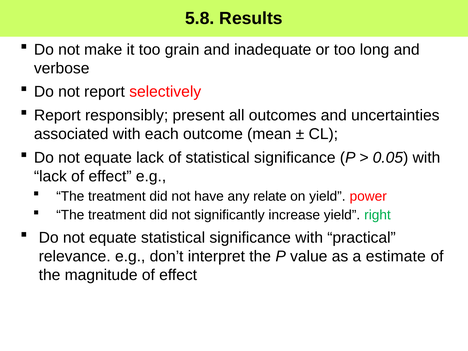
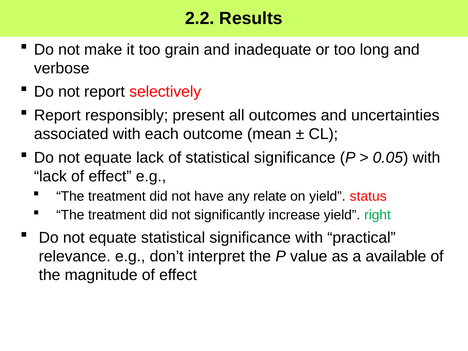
5.8: 5.8 -> 2.2 (200, 18)
power: power -> status (368, 196)
estimate: estimate -> available (396, 256)
